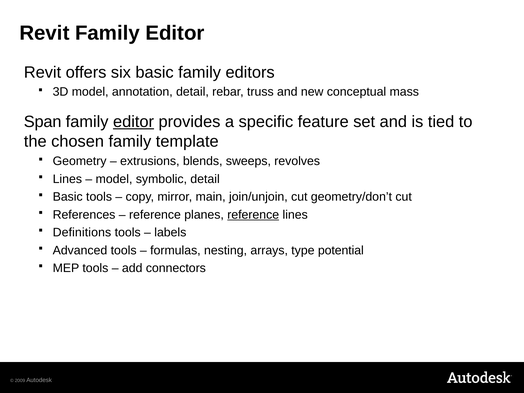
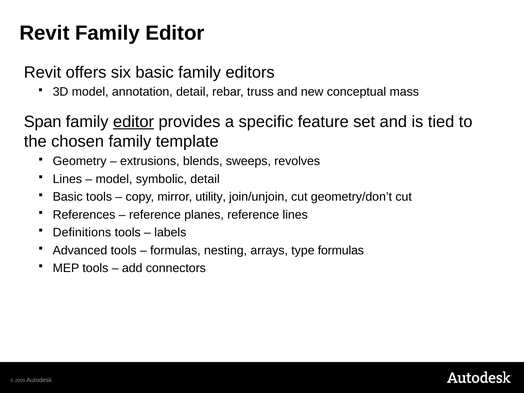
main: main -> utility (211, 197)
reference underline: present -> none (253, 215)
type potential: potential -> formulas (341, 250)
